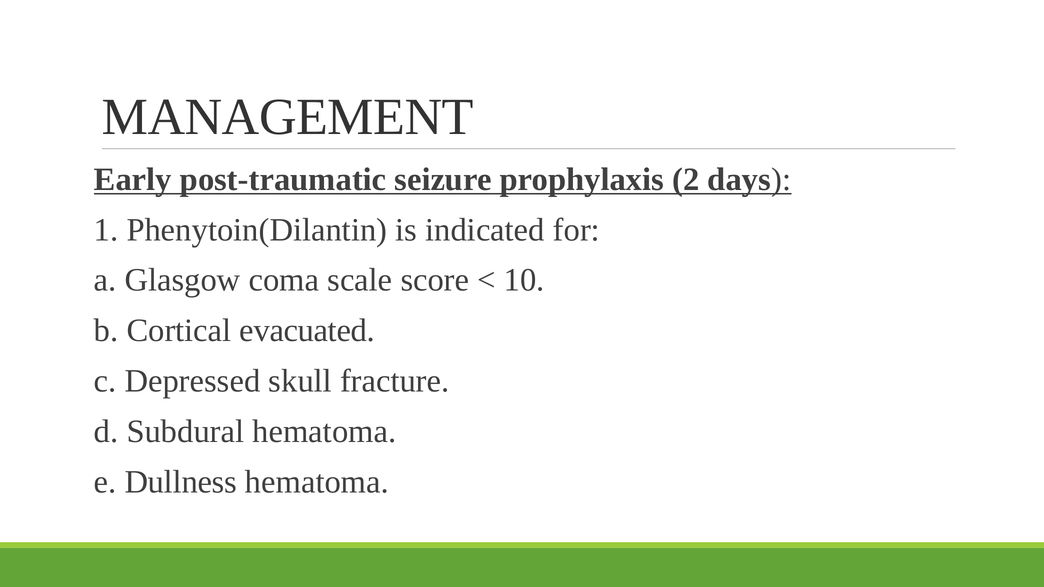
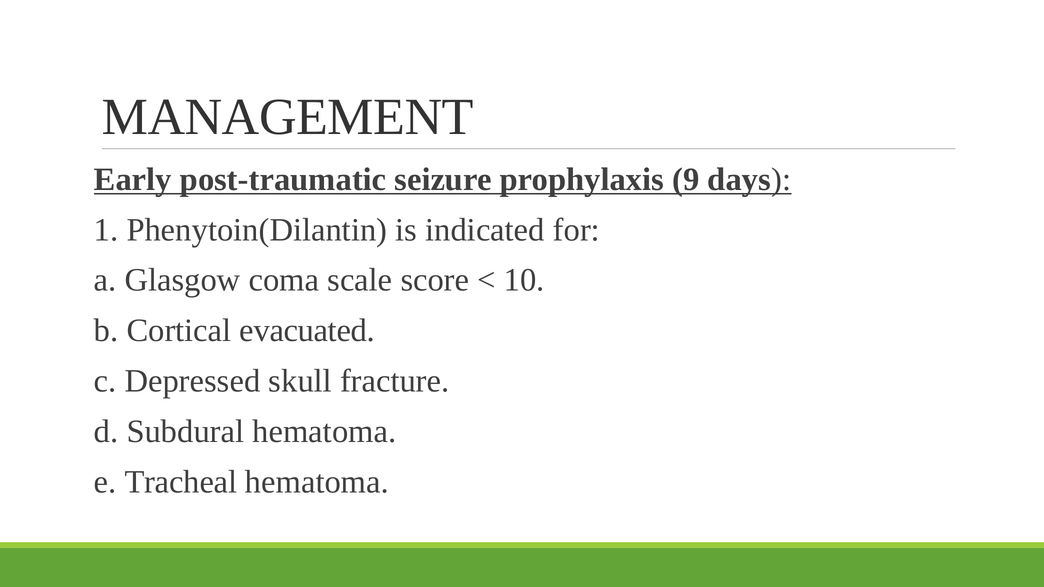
2: 2 -> 9 (686, 179)
Dullness: Dullness -> Tracheal (181, 482)
